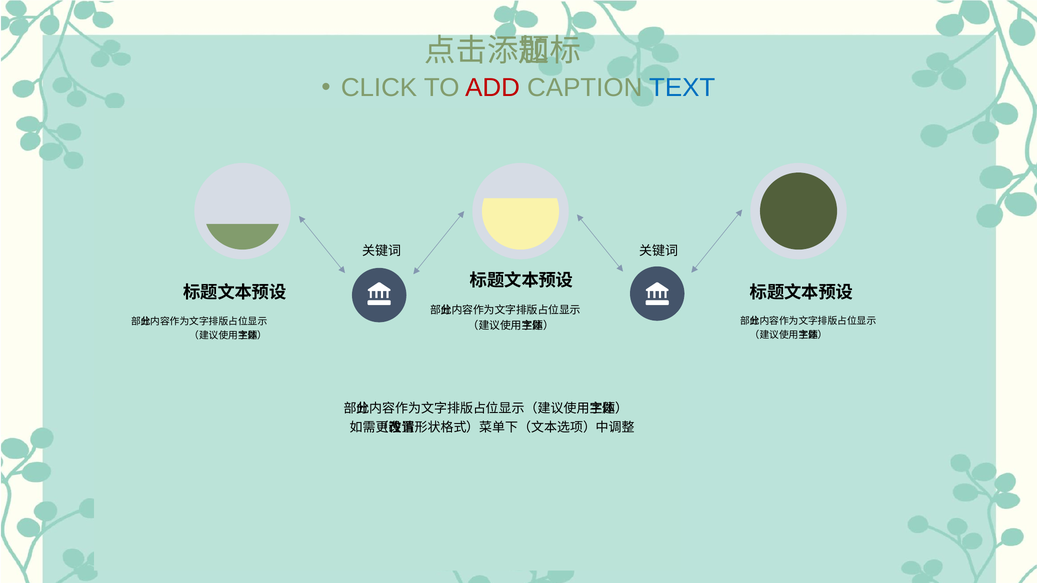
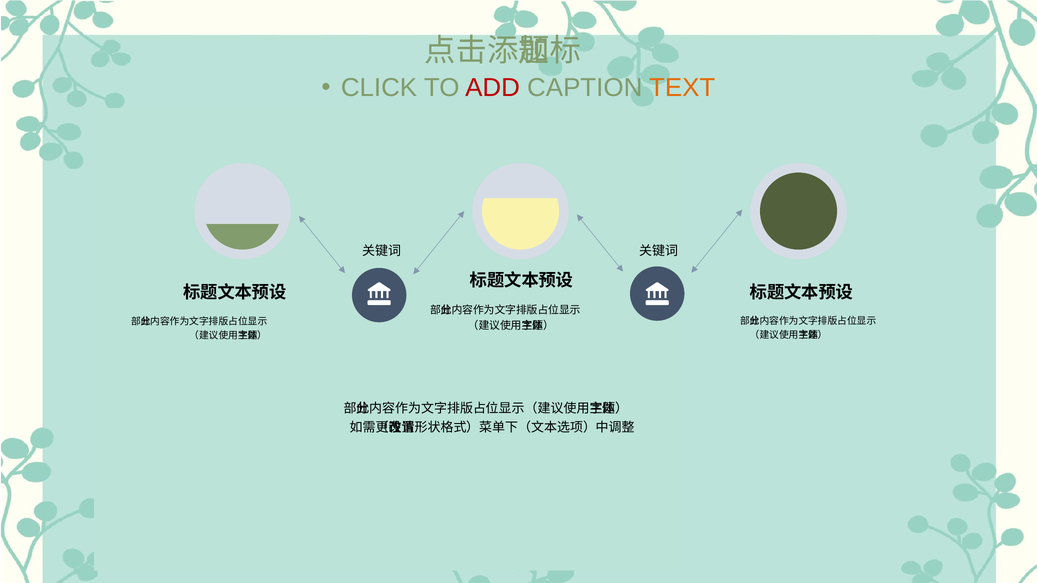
TEXT colour: blue -> orange (682, 88)
